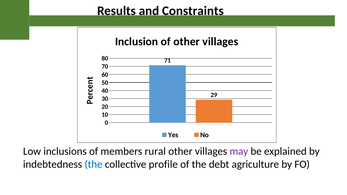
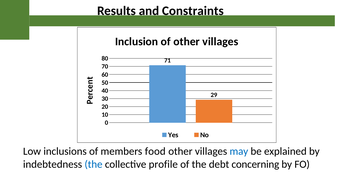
rural: rural -> food (155, 151)
may colour: purple -> blue (239, 151)
agriculture: agriculture -> concerning (255, 164)
